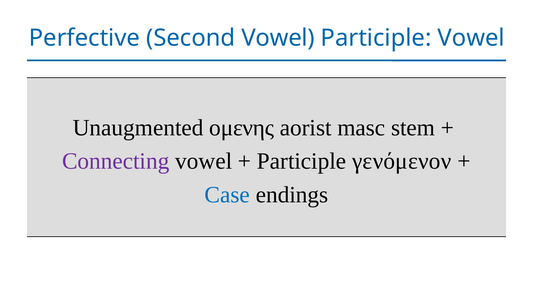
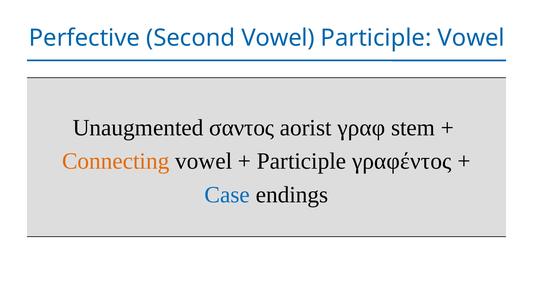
ομενης: ομενης -> σαντος (242, 128)
masc: masc -> γραφ (361, 128)
Connecting colour: purple -> orange (116, 161)
γενόμενον: γενόμενον -> γραφέντος (402, 161)
